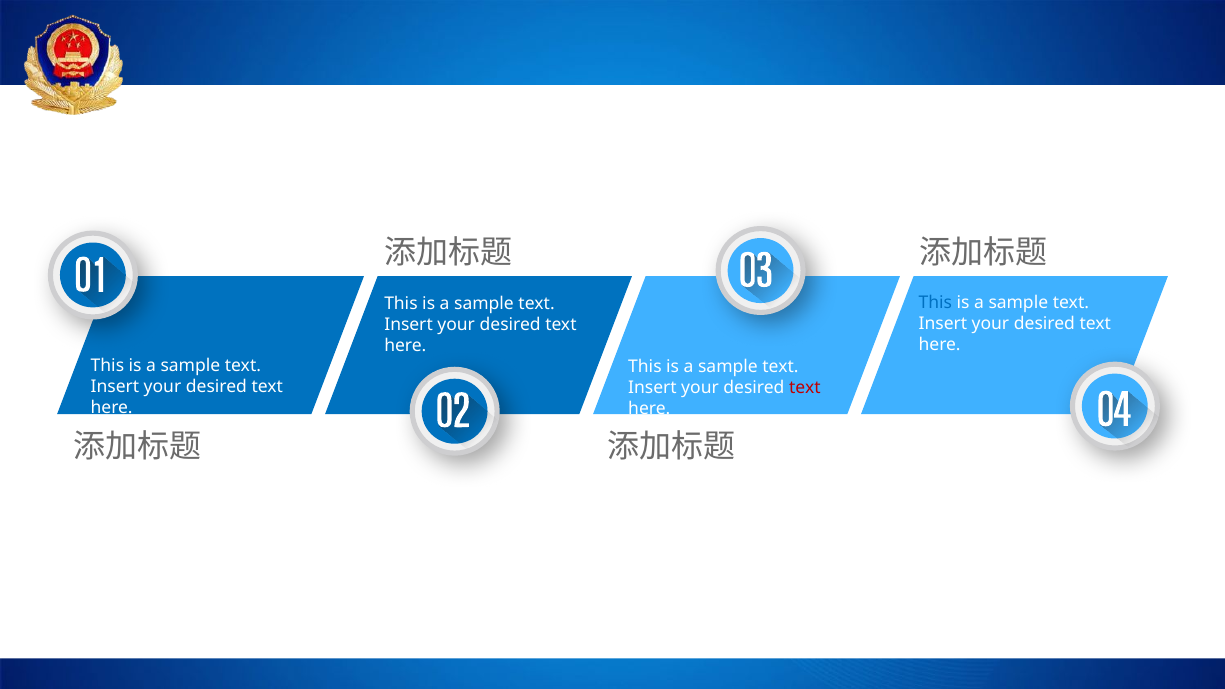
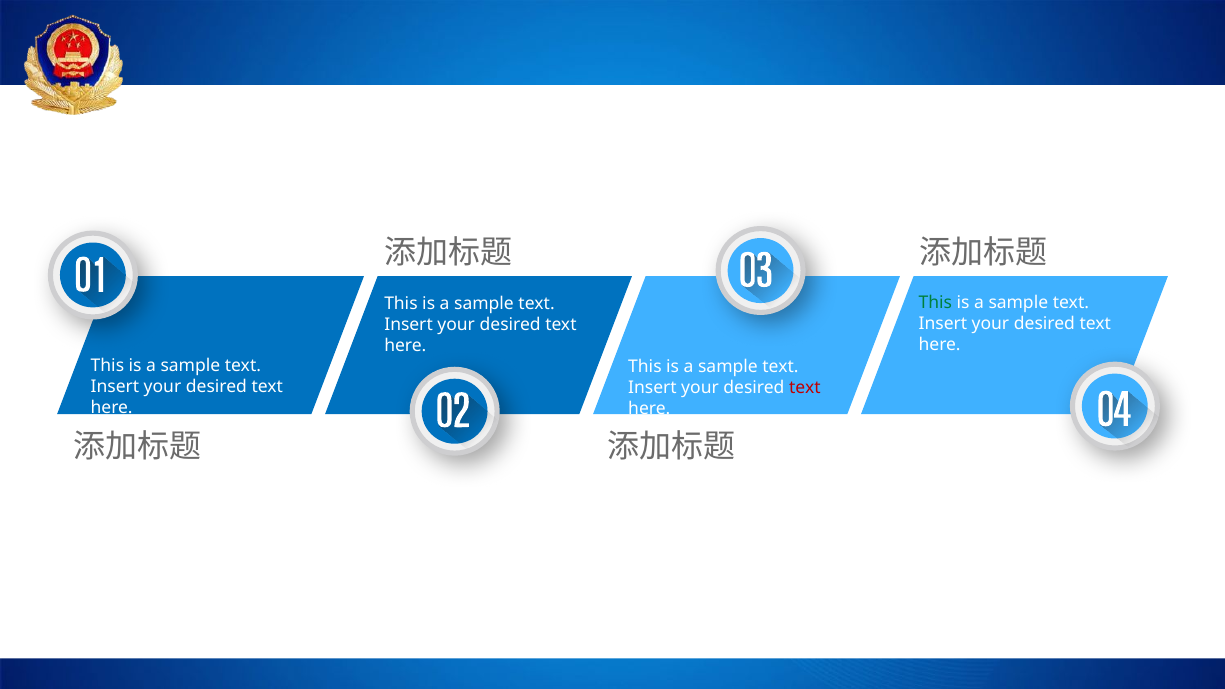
This colour: blue -> green (935, 303)
